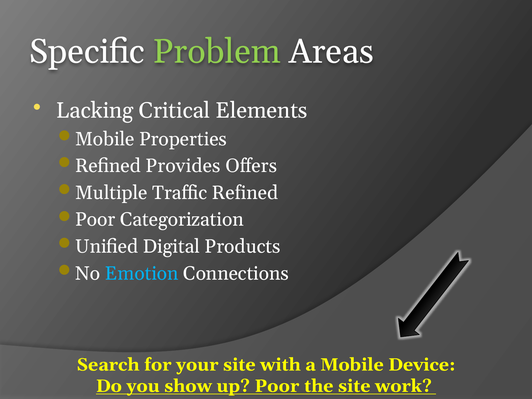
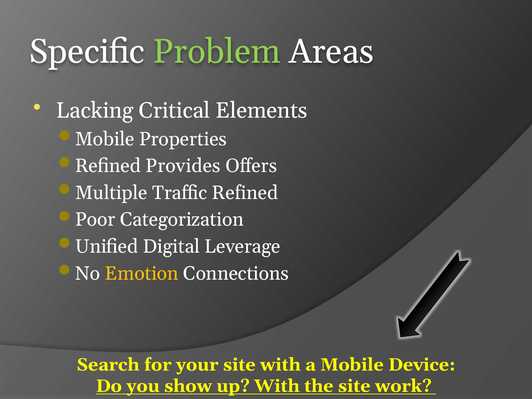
Products: Products -> Leverage (243, 247)
Emotion colour: light blue -> yellow (142, 273)
up Poor: Poor -> With (277, 386)
